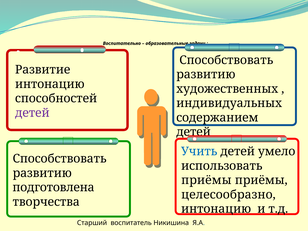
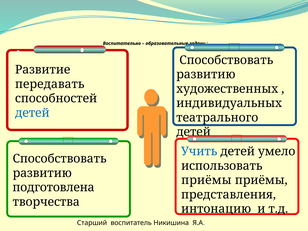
интонацию: интонацию -> передавать (50, 84)
детей colour: purple -> blue (32, 113)
содержанием: содержанием -> театрального (217, 118)
целесообразно: целесообразно -> представления (229, 195)
